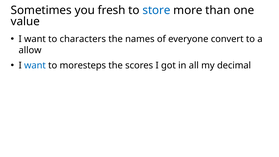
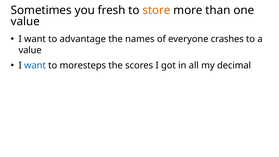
store colour: blue -> orange (156, 10)
characters: characters -> advantage (83, 39)
convert: convert -> crashes (227, 39)
allow: allow -> value (30, 50)
